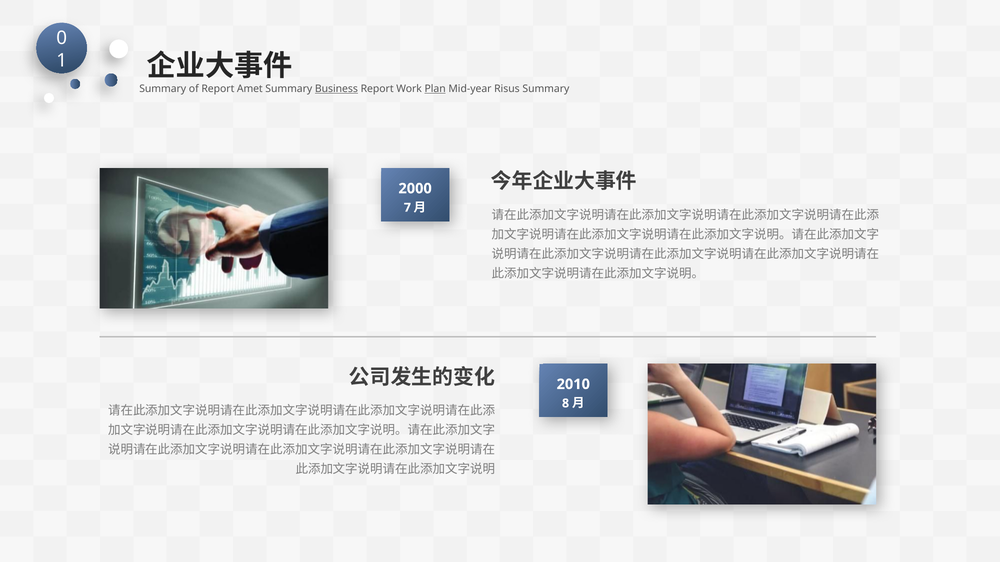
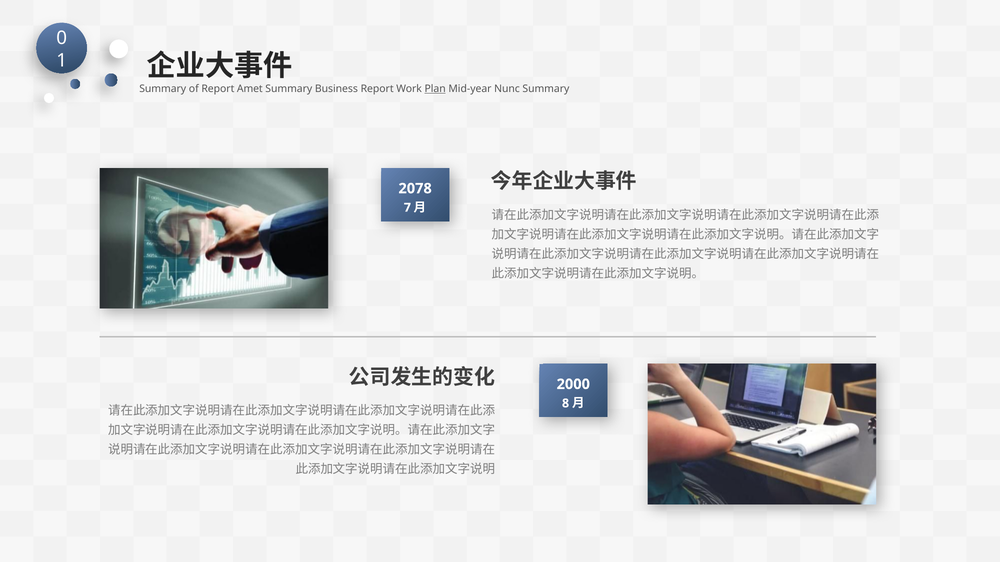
Business underline: present -> none (336, 89)
Risus: Risus -> Nunc (507, 89)
2000: 2000 -> 2078 (415, 189)
2010: 2010 -> 2000 (573, 385)
